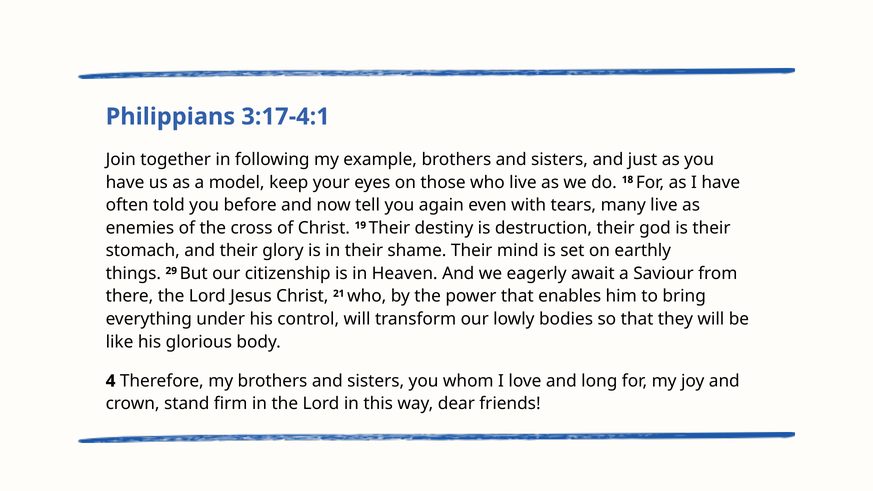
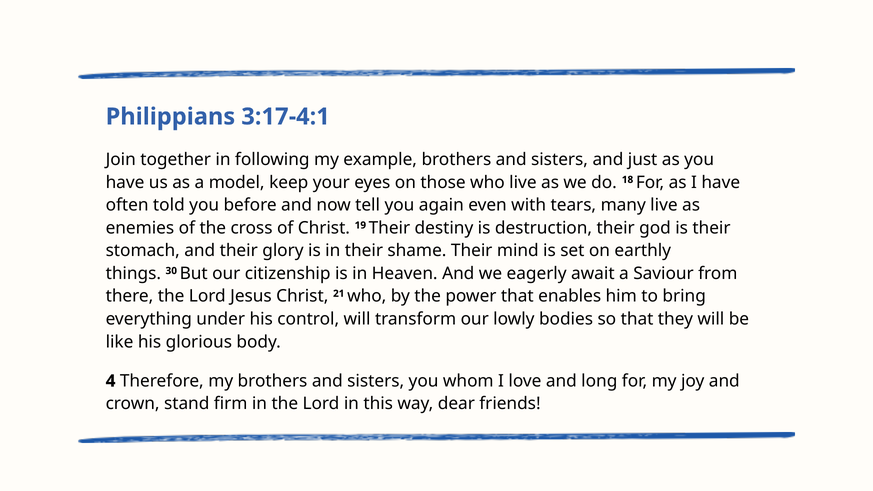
29: 29 -> 30 (171, 271)
